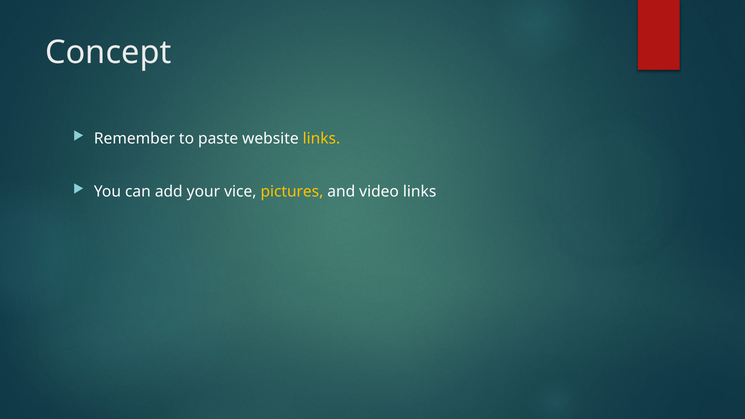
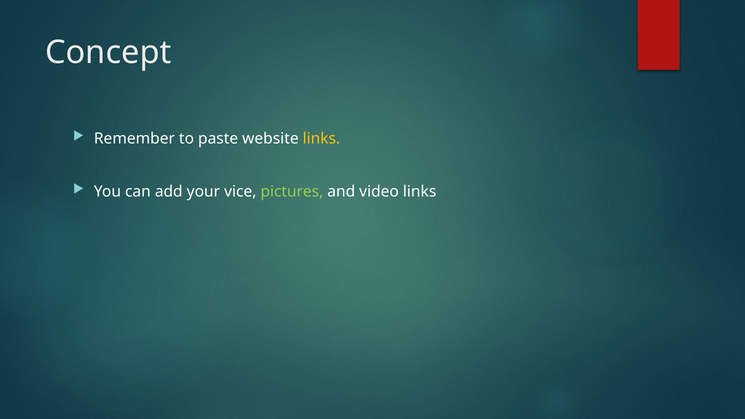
pictures colour: yellow -> light green (292, 191)
